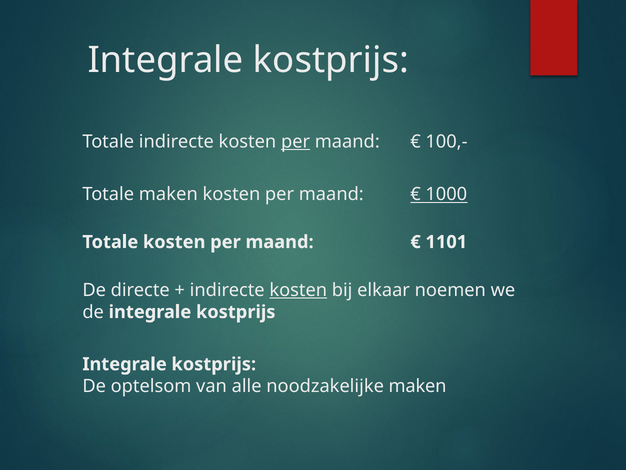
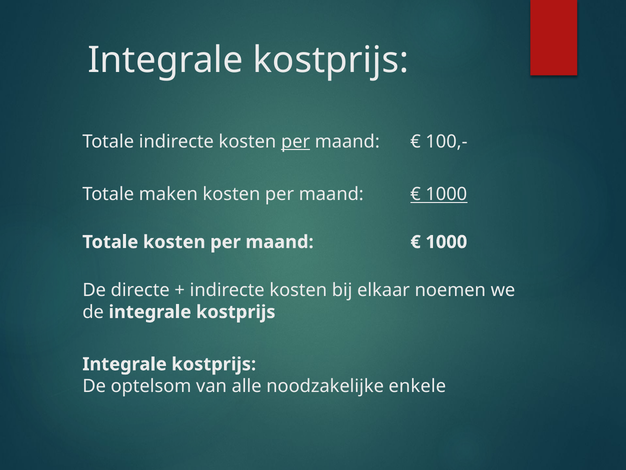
1101: 1101 -> 1000 (446, 242)
kosten underline: present -> none (298, 290)
noodzakelijke maken: maken -> enkele (417, 386)
